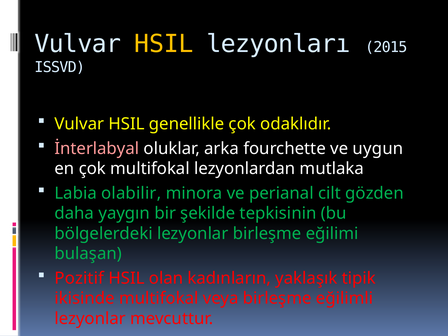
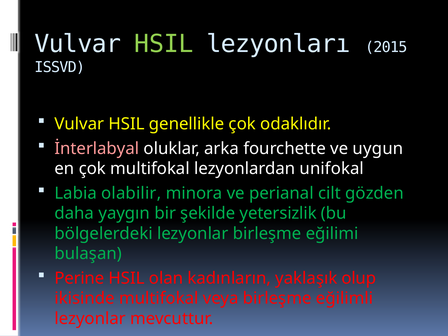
HSIL colour: yellow -> light green (164, 44)
mutlaka: mutlaka -> unifokal (332, 169)
tepkisinin: tepkisinin -> yetersizlik (278, 213)
Pozitif: Pozitif -> Perine (79, 278)
tipik: tipik -> olup (359, 278)
